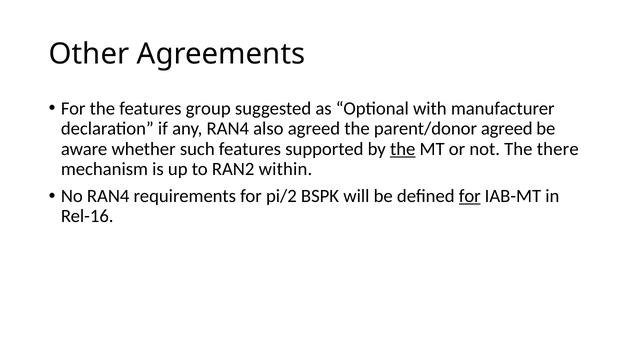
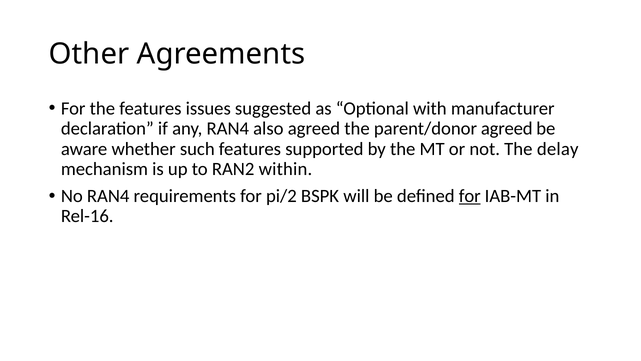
group: group -> issues (208, 108)
the underline: present -> none (403, 149)
there: there -> delay (558, 149)
